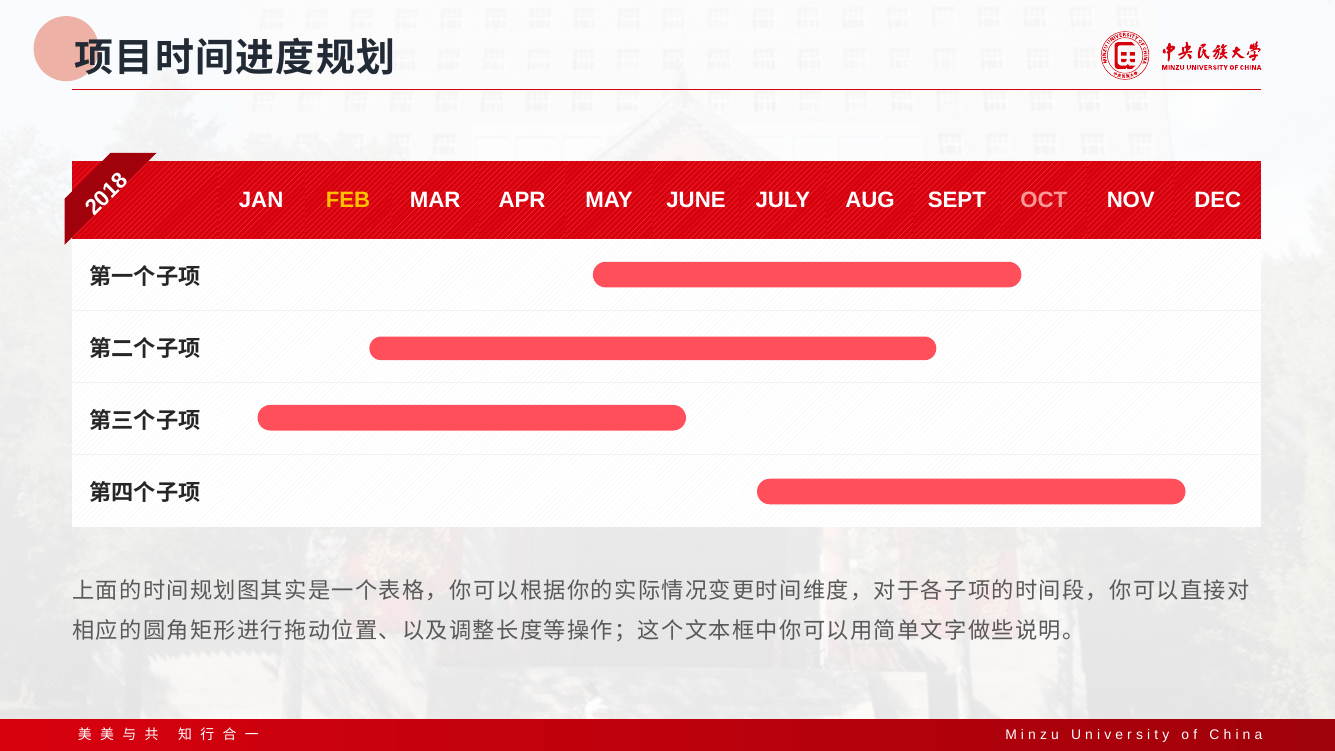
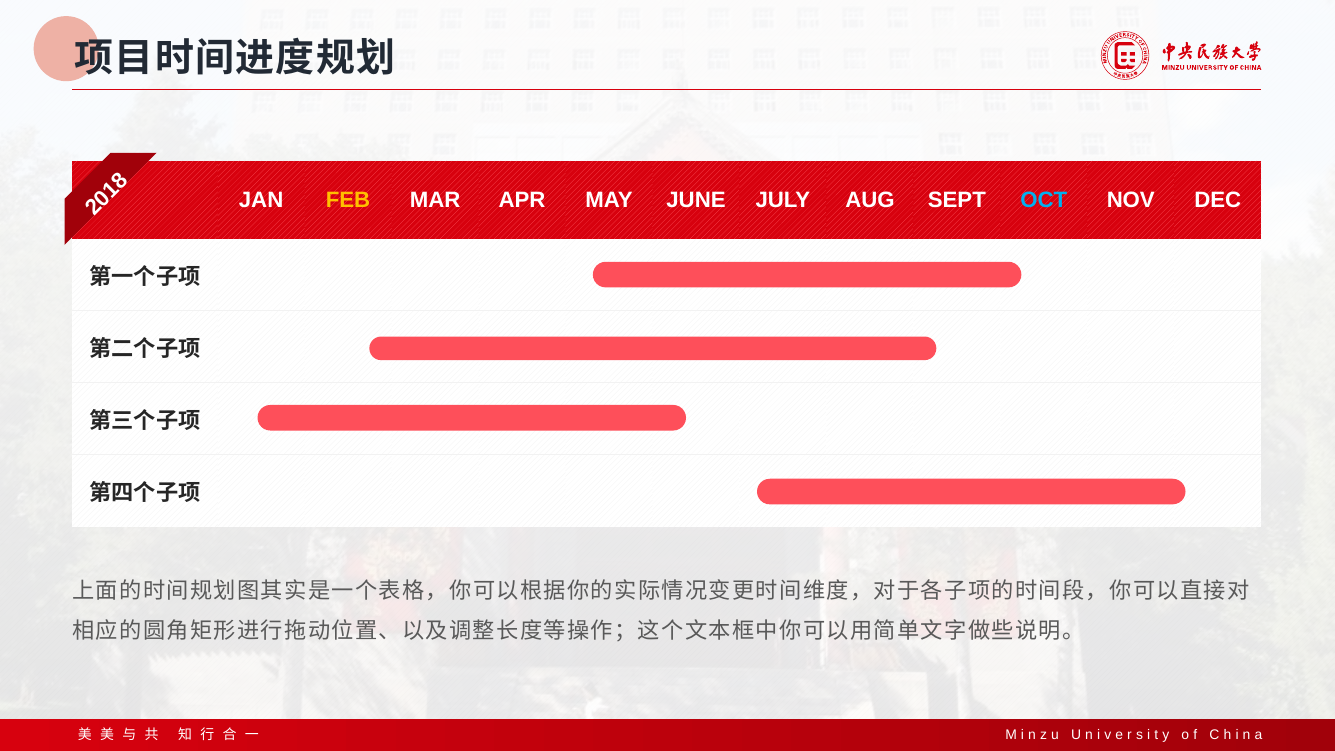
OCT colour: pink -> light blue (1044, 201)
